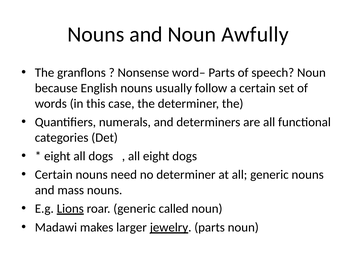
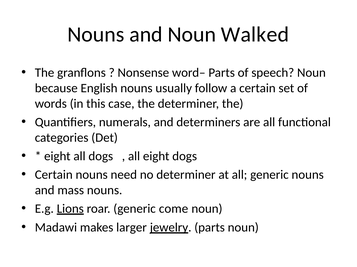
Awfully: Awfully -> Walked (255, 35)
called: called -> come (174, 209)
